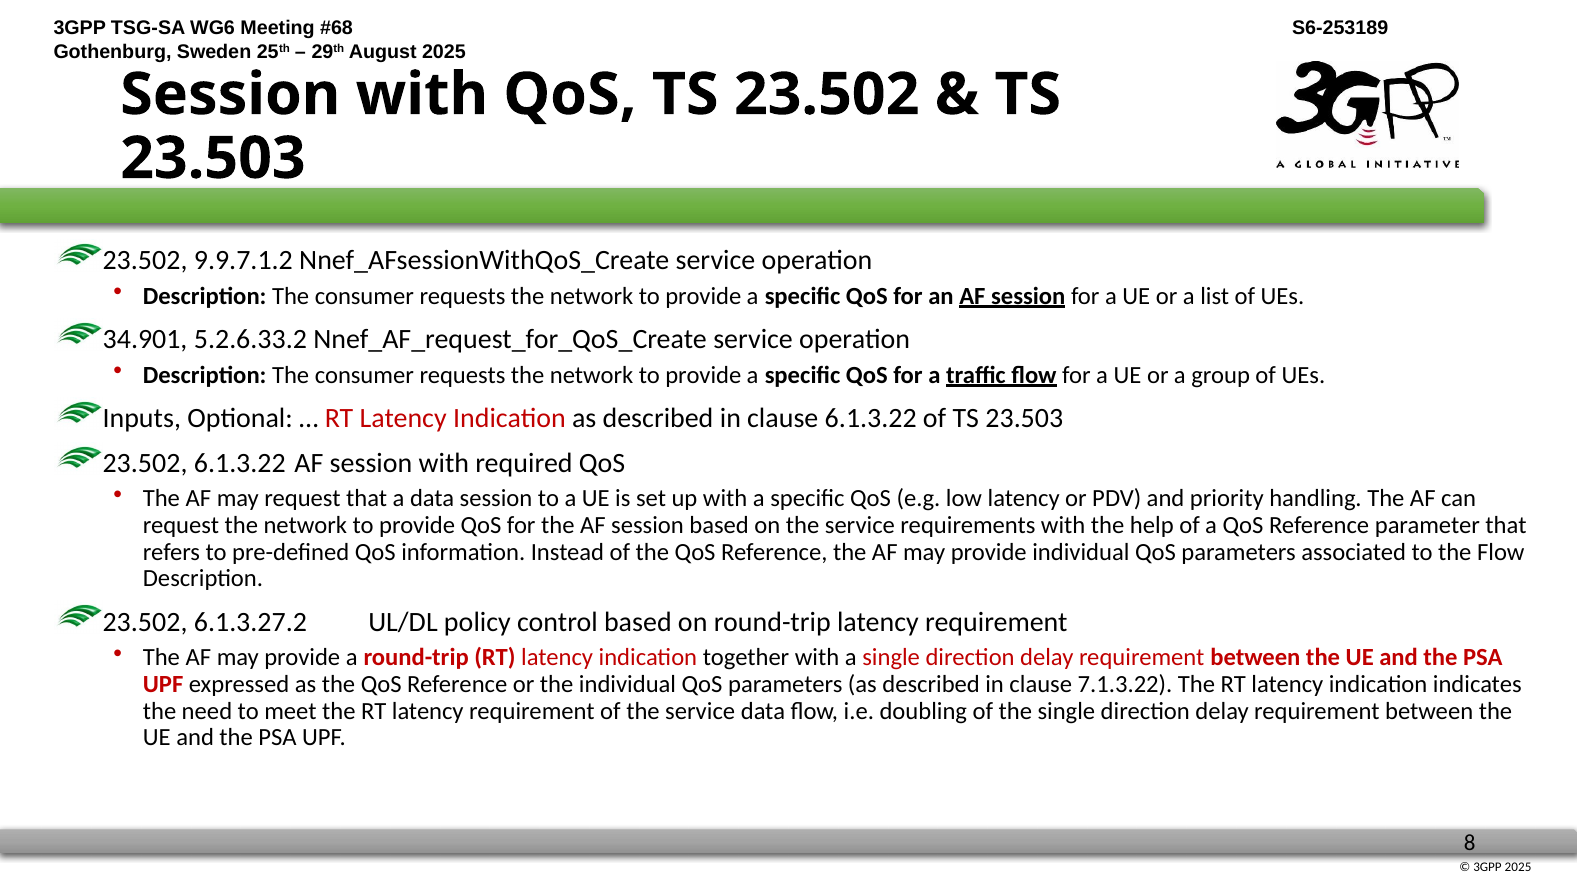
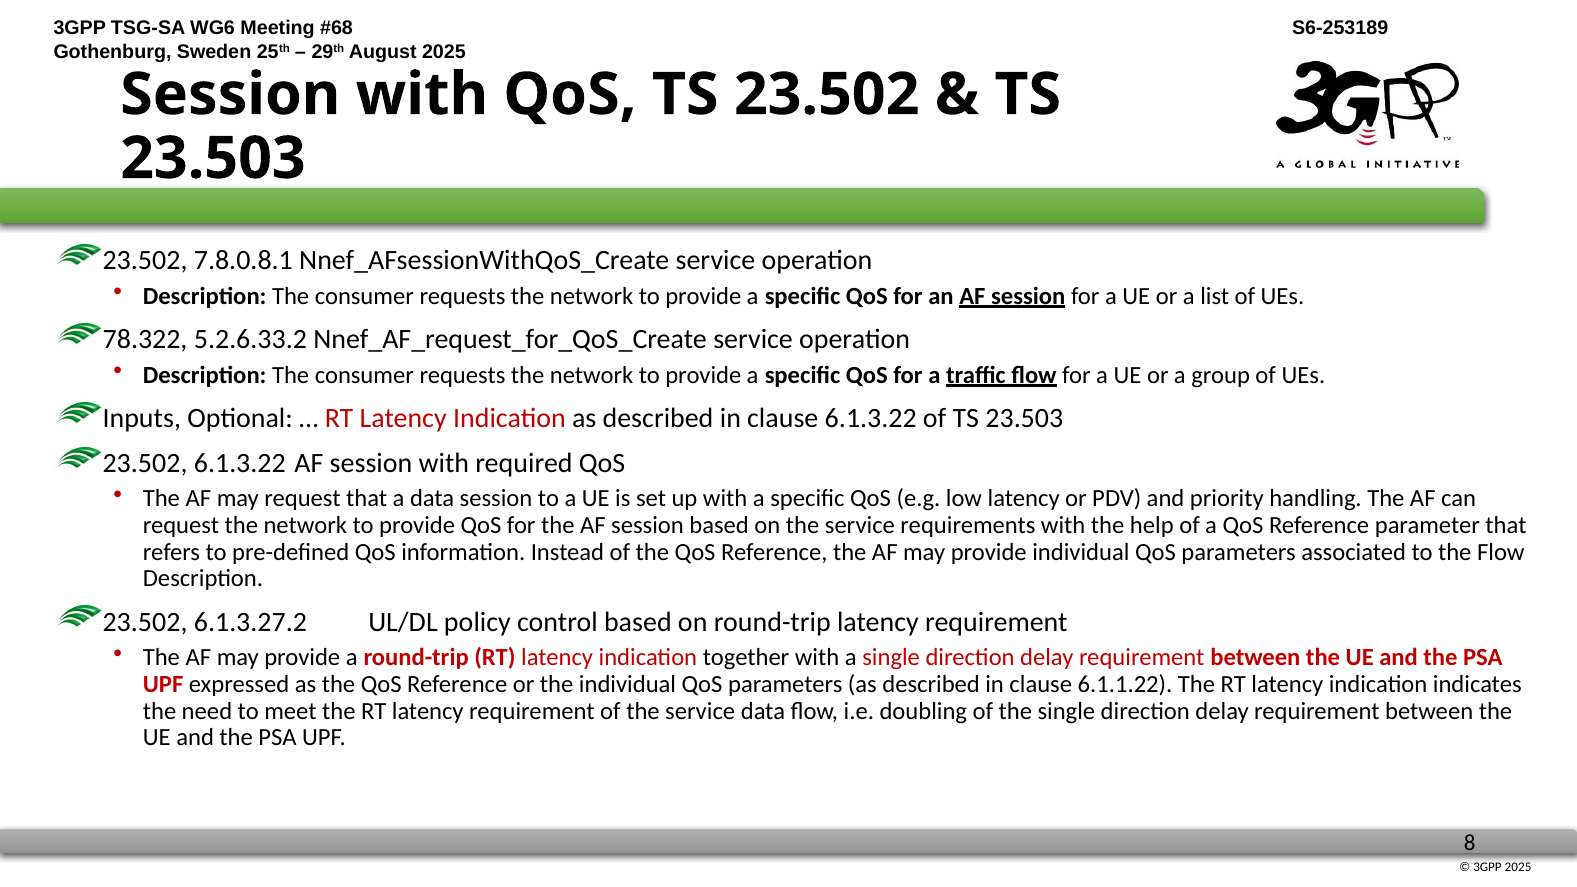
9.9.7.1.2: 9.9.7.1.2 -> 7.8.0.8.1 (243, 261)
34.901: 34.901 -> 78.322 (145, 340)
7.1.3.22: 7.1.3.22 -> 6.1.1.22 (1125, 684)
